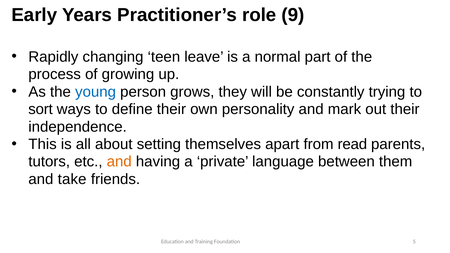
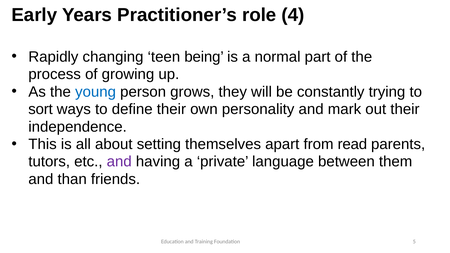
9: 9 -> 4 (293, 15)
leave: leave -> being (204, 57)
and colour: orange -> purple (119, 162)
take: take -> than (72, 179)
